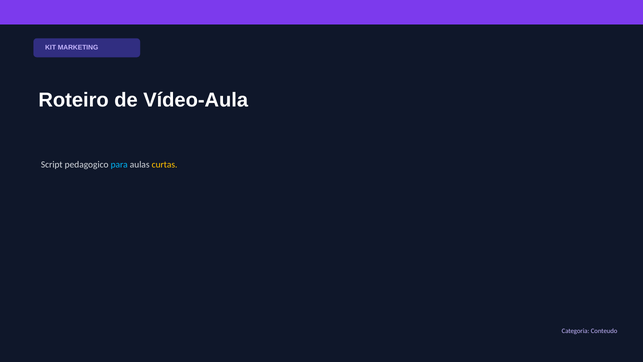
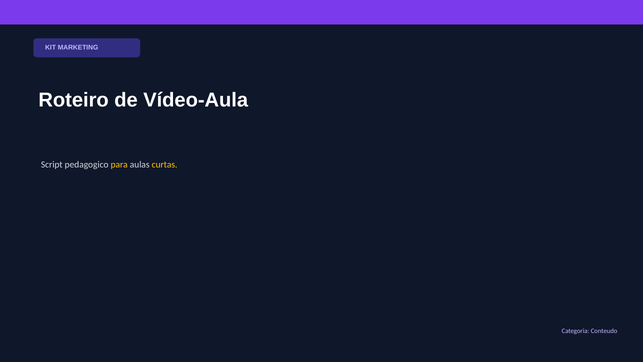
para colour: light blue -> yellow (119, 165)
